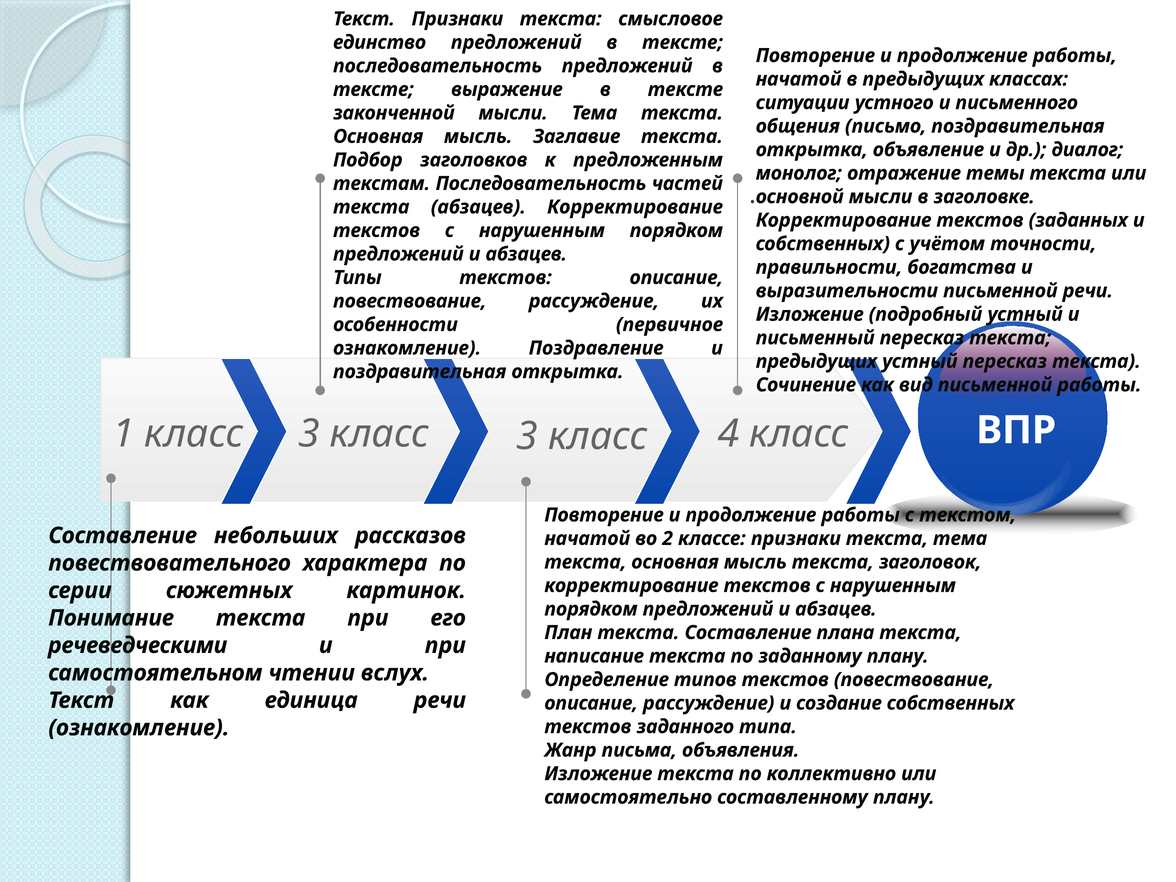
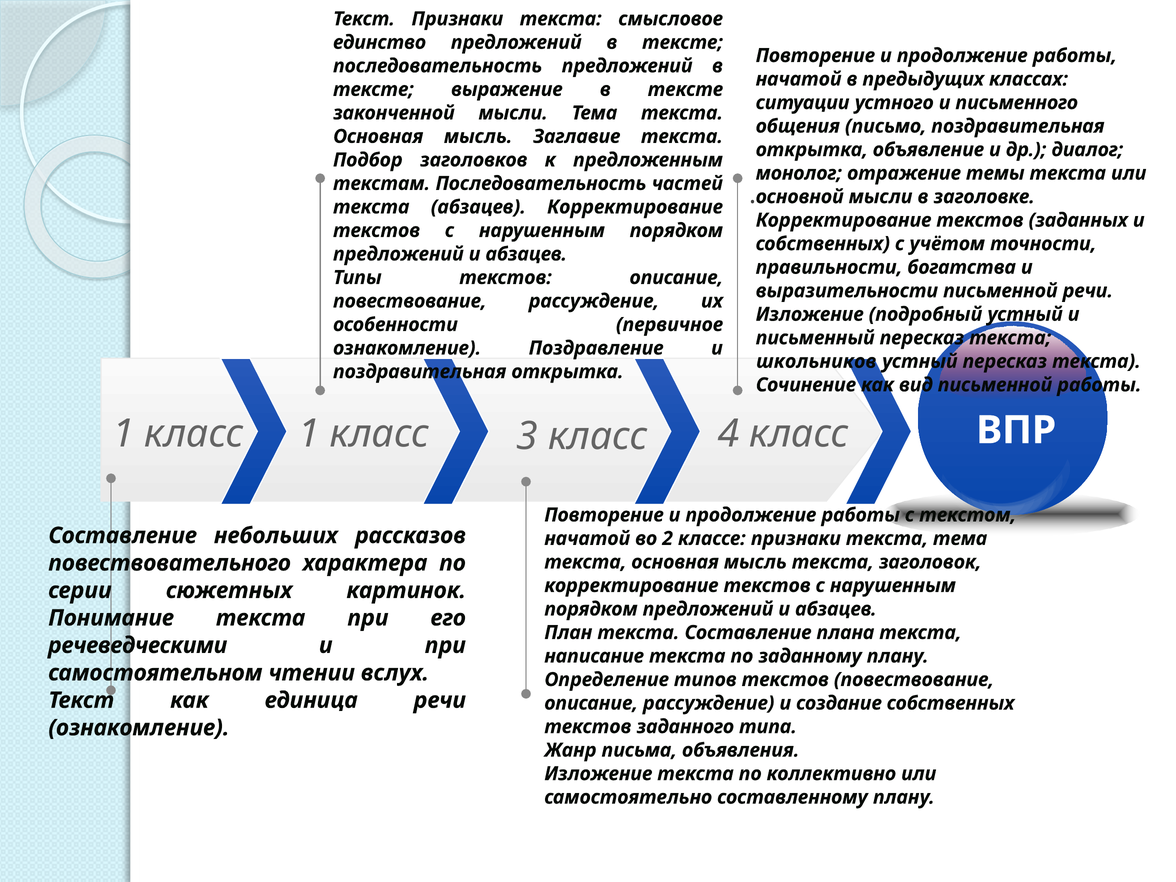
предыдущих: предыдущих -> школьников (816, 361)
1 класс 3: 3 -> 1 (309, 434)
